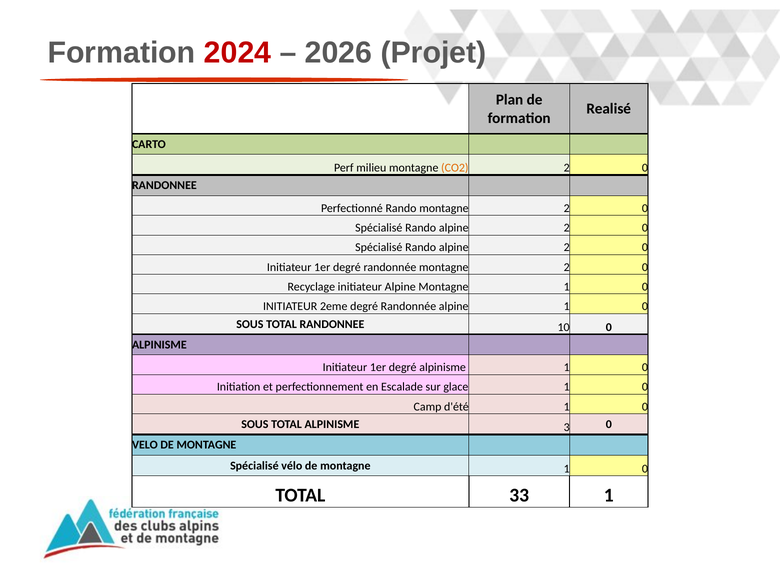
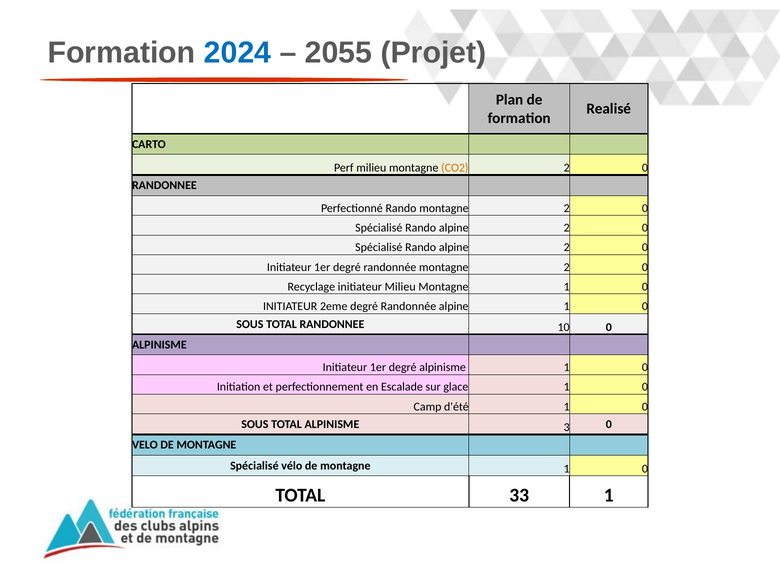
2024 colour: red -> blue (238, 53)
2026: 2026 -> 2055 (339, 53)
initiateur Alpine: Alpine -> Milieu (400, 287)
